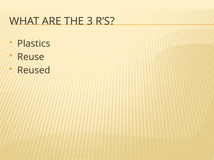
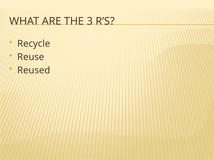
Plastics: Plastics -> Recycle (34, 44)
